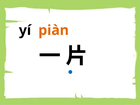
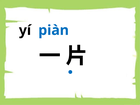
piàn colour: orange -> blue (54, 30)
